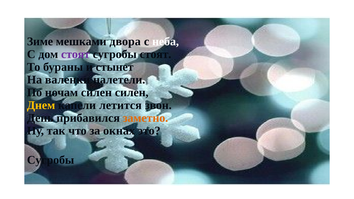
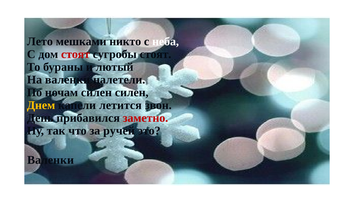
Зиме: Зиме -> Лето (40, 42)
двора: двора -> никто (125, 42)
стоят colour: purple -> red (76, 54)
стынет: стынет -> лютый (115, 67)
заметно colour: orange -> red (145, 118)
окнах: окнах -> ручей (119, 131)
Сугробы: Сугробы -> Валенки (51, 160)
